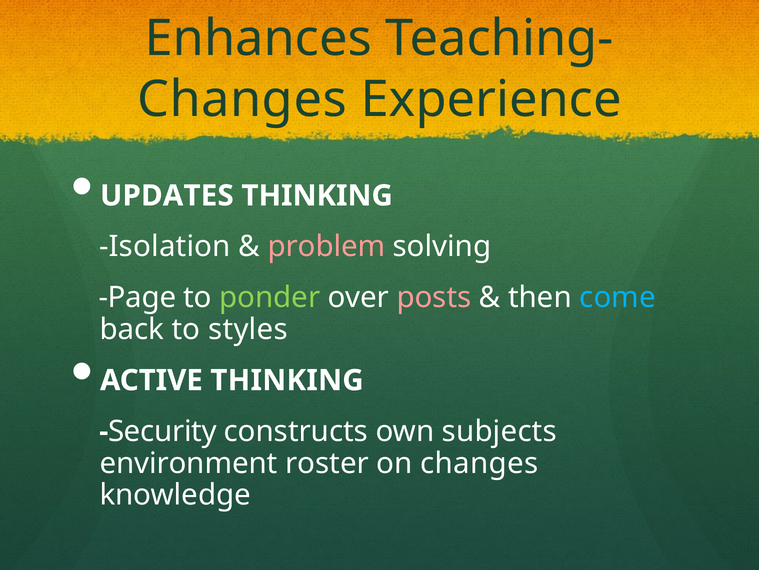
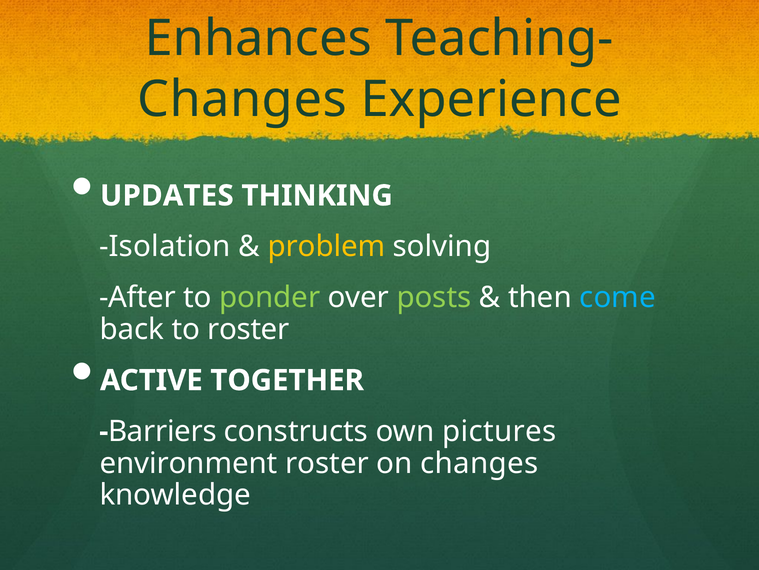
problem colour: pink -> yellow (326, 246)
Page: Page -> After (137, 297)
posts colour: pink -> light green (434, 297)
to styles: styles -> roster (248, 329)
ACTIVE THINKING: THINKING -> TOGETHER (287, 380)
Security: Security -> Barriers (162, 431)
subjects: subjects -> pictures (499, 431)
